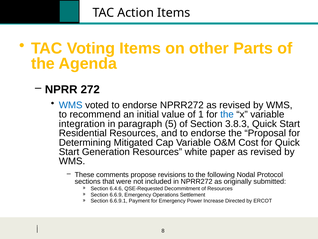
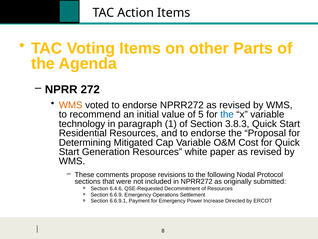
WMS colour: blue -> orange (71, 105)
1: 1 -> 5 (201, 114)
integration: integration -> technology (82, 124)
5: 5 -> 1 (171, 124)
